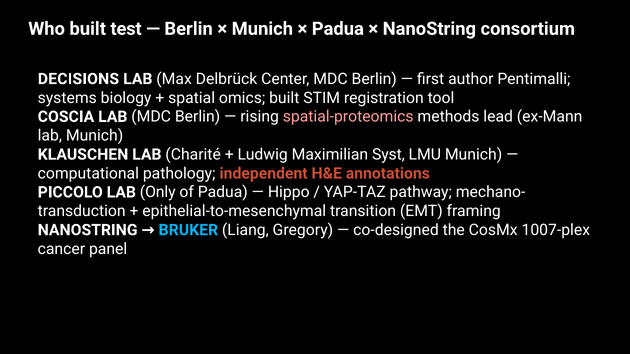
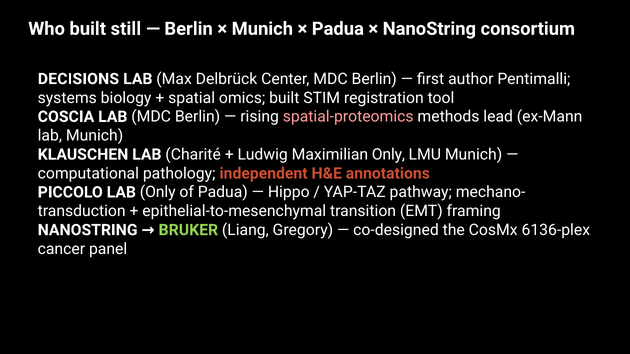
test: test -> still (126, 29)
Maximilian Syst: Syst -> Only (388, 155)
1007-plex: 1007-plex -> 6136-plex (556, 230)
BRUKER colour: light blue -> light green (188, 230)
